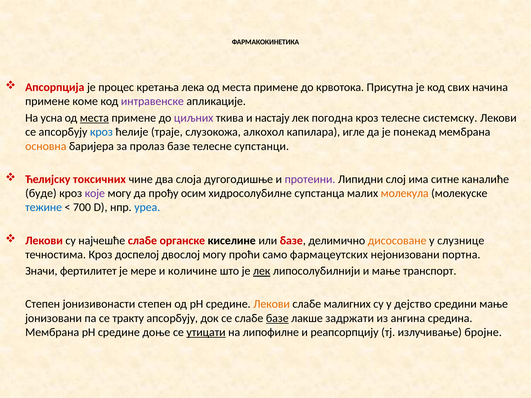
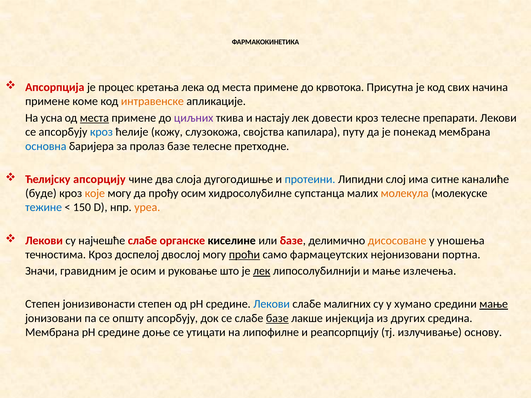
интравенске colour: purple -> orange (152, 101)
погодна: погодна -> довести (332, 118)
системску: системску -> препарати (450, 118)
траје: траје -> кожу (167, 132)
алкохол: алкохол -> својства (264, 132)
игле: игле -> путу (354, 132)
основна colour: orange -> blue (46, 146)
супстанци: супстанци -> претходне (262, 146)
токсичних: токсичних -> апсорцију (99, 179)
протеини colour: purple -> blue (310, 179)
које colour: purple -> orange (95, 193)
700: 700 -> 150 (82, 208)
уреа colour: blue -> orange (147, 208)
слузнице: слузнице -> уношења (461, 241)
проћи underline: none -> present (244, 255)
фертилитет: фертилитет -> гравидним (88, 271)
је мере: мере -> осим (143, 271)
количине: количине -> руковање (193, 271)
транспорт: транспорт -> излечења (430, 271)
Лекови colour: orange -> blue (272, 304)
дејство: дејство -> хумано (413, 304)
мање underline: none -> present (494, 304)
тракту: тракту -> општу (128, 318)
задржати: задржати -> инјекција (350, 318)
ангина: ангина -> других (408, 318)
утицати underline: present -> none (206, 333)
бројне: бројне -> основу (483, 333)
